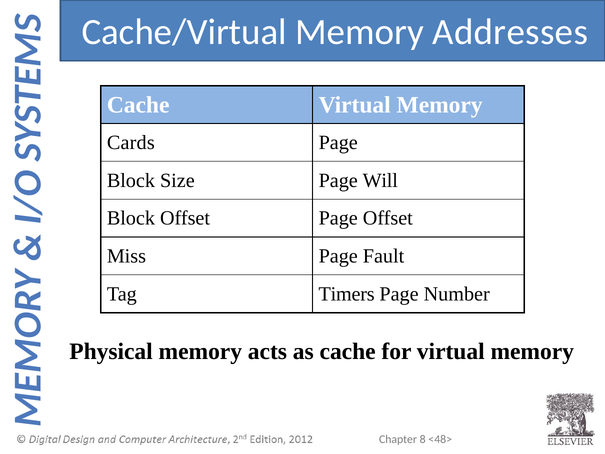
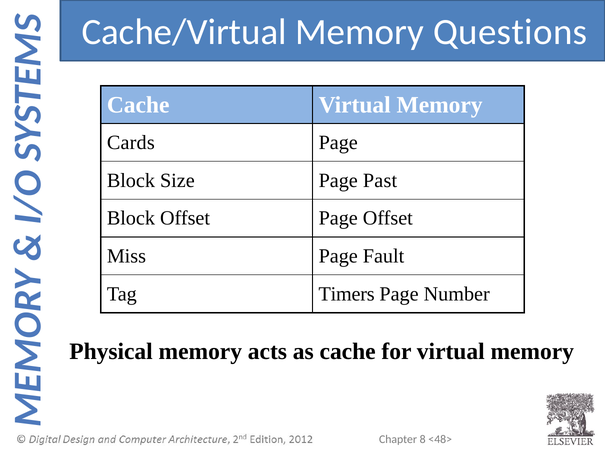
Addresses: Addresses -> Questions (510, 32)
Will: Will -> Past (380, 180)
